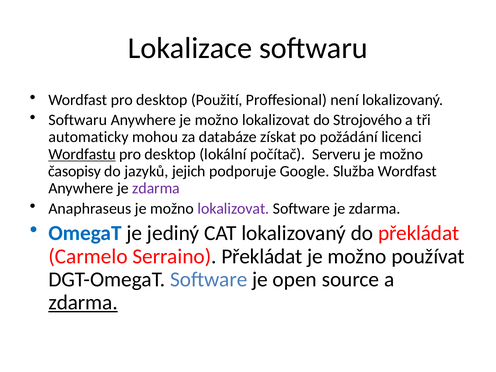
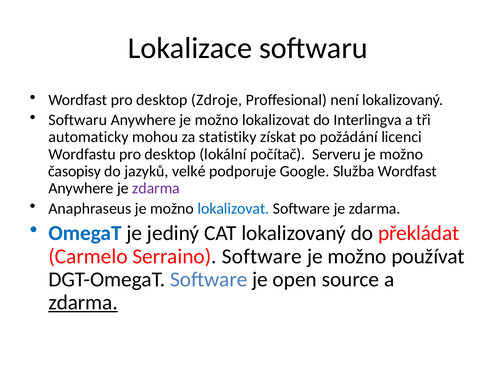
Použití: Použití -> Zdroje (217, 100)
Strojového: Strojového -> Interlingva (368, 120)
databáze: databáze -> statistiky (228, 137)
Wordfastu underline: present -> none (82, 154)
jejich: jejich -> velké (189, 171)
lokalizovat colour: purple -> blue (233, 208)
Serraino Překládat: Překládat -> Software (262, 256)
